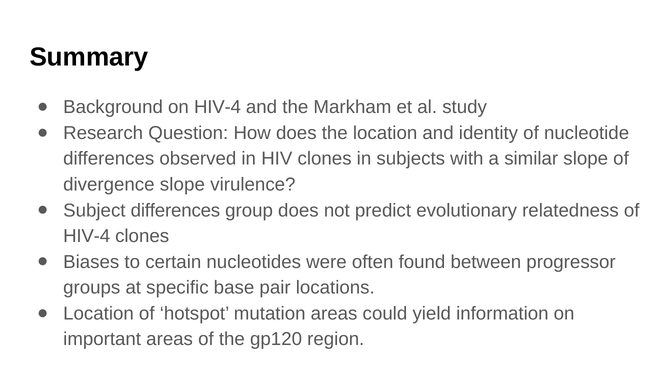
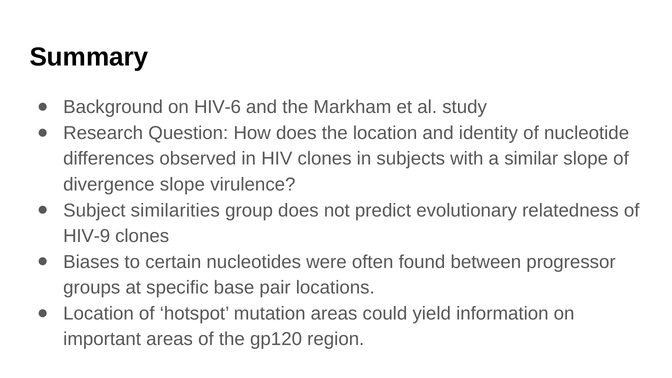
on HIV-4: HIV-4 -> HIV-6 (217, 107)
Subject differences: differences -> similarities (175, 210)
HIV-4: HIV-4 -> HIV-9 (87, 236)
